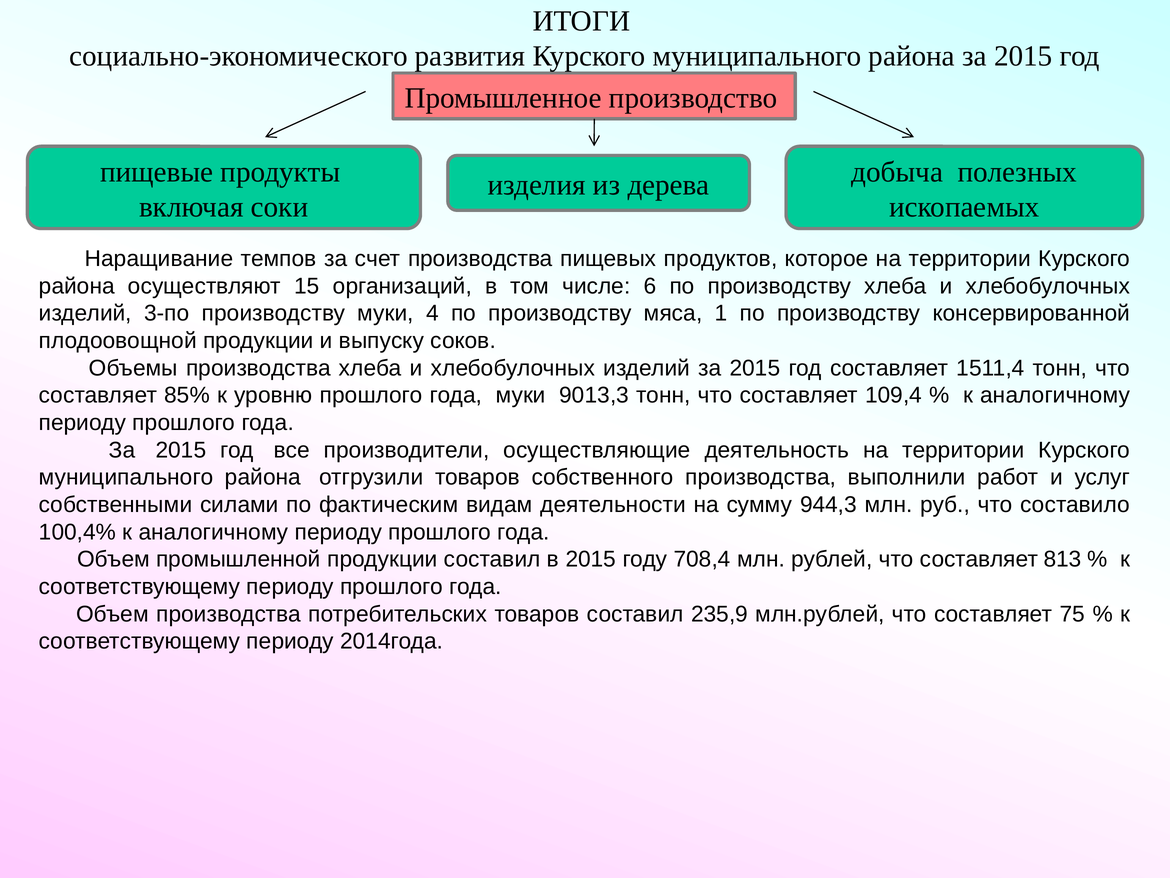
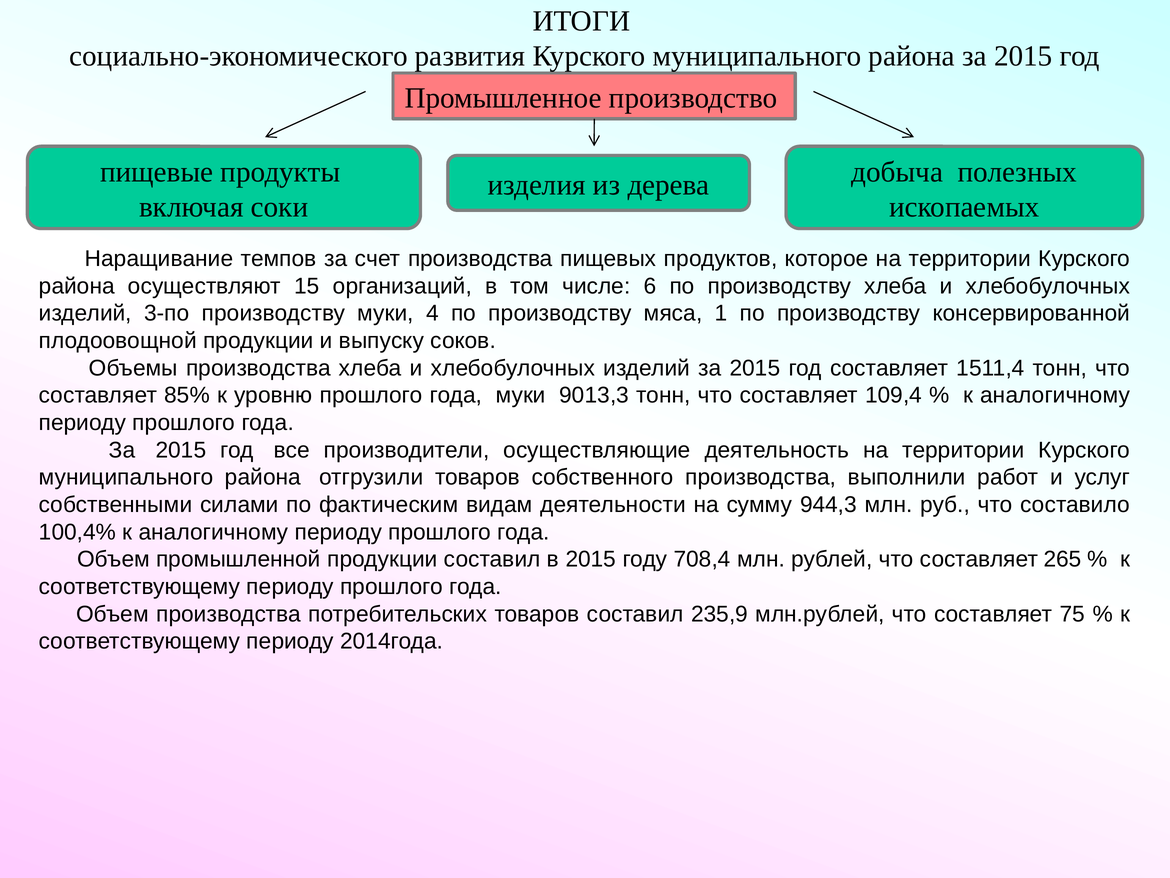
813: 813 -> 265 (1063, 559)
